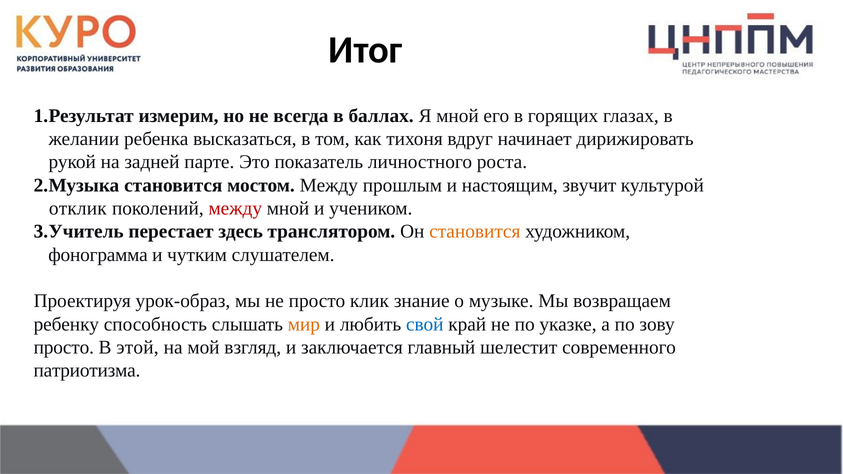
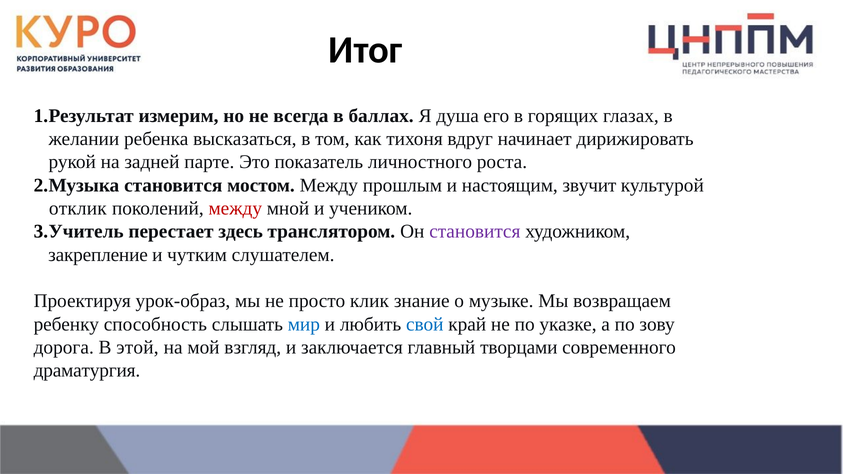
Я мной: мной -> душа (458, 116)
становится colour: orange -> purple (475, 232)
фонограмма: фонограмма -> закрепление (98, 255)
мир colour: orange -> blue (304, 324)
просто: просто -> дорога (64, 348)
шелестит: шелестит -> творцами (519, 348)
патриотизма: патриотизма -> драматургия (87, 371)
